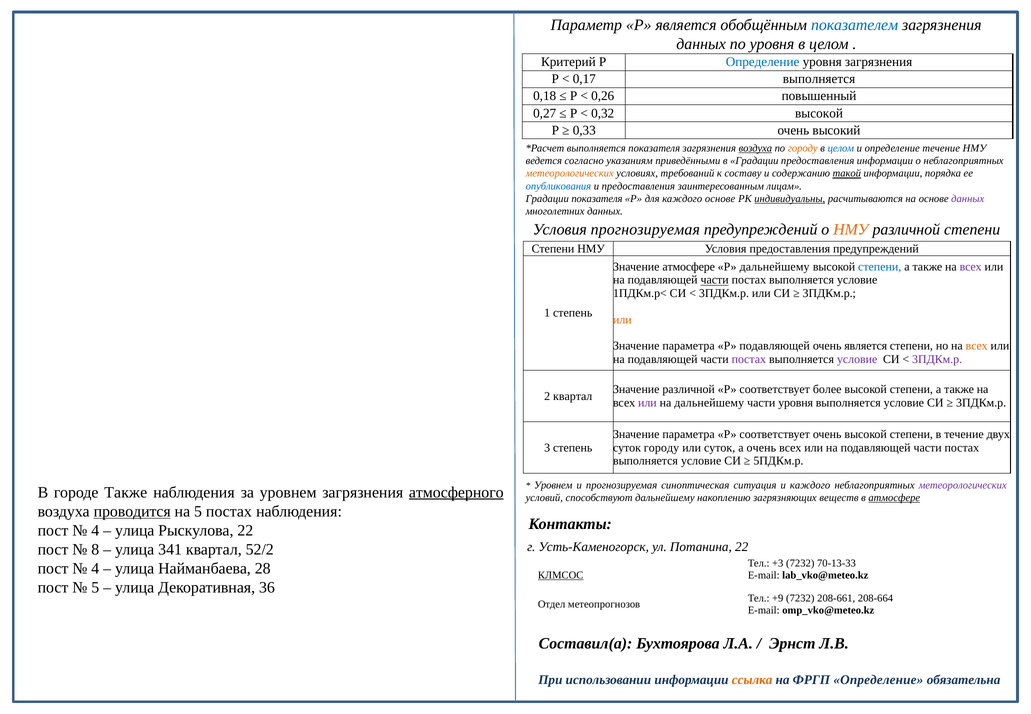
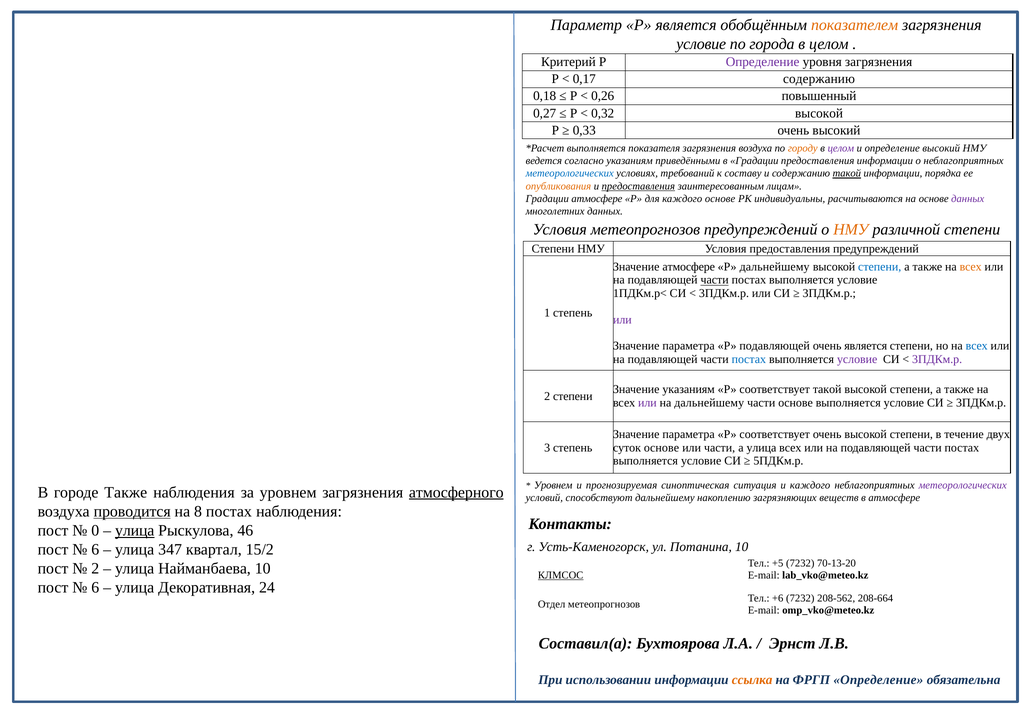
показателем colour: blue -> orange (855, 25)
данных: данных -> условие (701, 44)
по уровня: уровня -> города (772, 44)
Определение colour: blue -> purple (763, 62)
0,17 выполняется: выполняется -> содержанию (819, 79)
воздуха underline: present -> none (755, 148)
целом colour: blue -> purple (841, 148)
определение течение: течение -> высокий (941, 148)
метеорологических colour: orange -> blue (570, 173)
опубликования colour: blue -> orange (558, 186)
предоставления underline: none -> present (638, 186)
Градации показателя: показателя -> атмосфере (597, 199)
индивидуальны underline: present -> none (790, 199)
Условия прогнозируемая: прогнозируемая -> метеопрогнозов (645, 229)
всех colour: purple -> orange (971, 267)
или colour: orange -> purple (622, 320)
всех colour: orange -> blue (977, 346)
постах colour: purple -> blue (749, 359)
Значение различной: различной -> указаниям (689, 389)
соответствует более: более -> такой (827, 389)
2 квартал: квартал -> степени (573, 396)
части уровня: уровня -> основе (796, 403)
суток городу: городу -> основе (662, 448)
или суток: суток -> части (720, 448)
а очень: очень -> улица (761, 448)
атмосфере underline: present -> none (894, 498)
на 5: 5 -> 8 (198, 511)
4: 4 -> 0 (95, 530)
улица underline: none -> present (135, 530)
Рыскулова 22: 22 -> 46 (245, 530)
Потанина 22: 22 -> 10 (742, 547)
8: 8 -> 6 (95, 549)
341: 341 -> 347 (170, 549)
52/2: 52/2 -> 15/2 (260, 549)
+3: +3 -> +5 (778, 563)
70-13-33: 70-13-33 -> 70-13-20 (836, 563)
4: 4 -> 2 (95, 568)
Найманбаева 28: 28 -> 10 (263, 568)
5: 5 -> 6 (95, 587)
36: 36 -> 24 (267, 587)
+9: +9 -> +6 (778, 598)
208-661: 208-661 -> 208-562 (836, 598)
